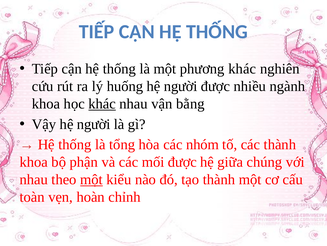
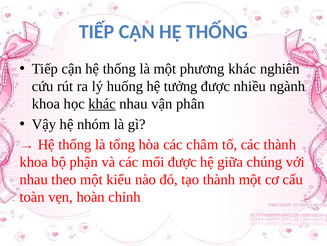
người: người -> tưởng (181, 86)
bằng: bằng -> phân (190, 103)
Vậy hệ người: người -> nhóm (94, 124)
nhóm: nhóm -> châm (202, 144)
một underline: present -> none (91, 179)
